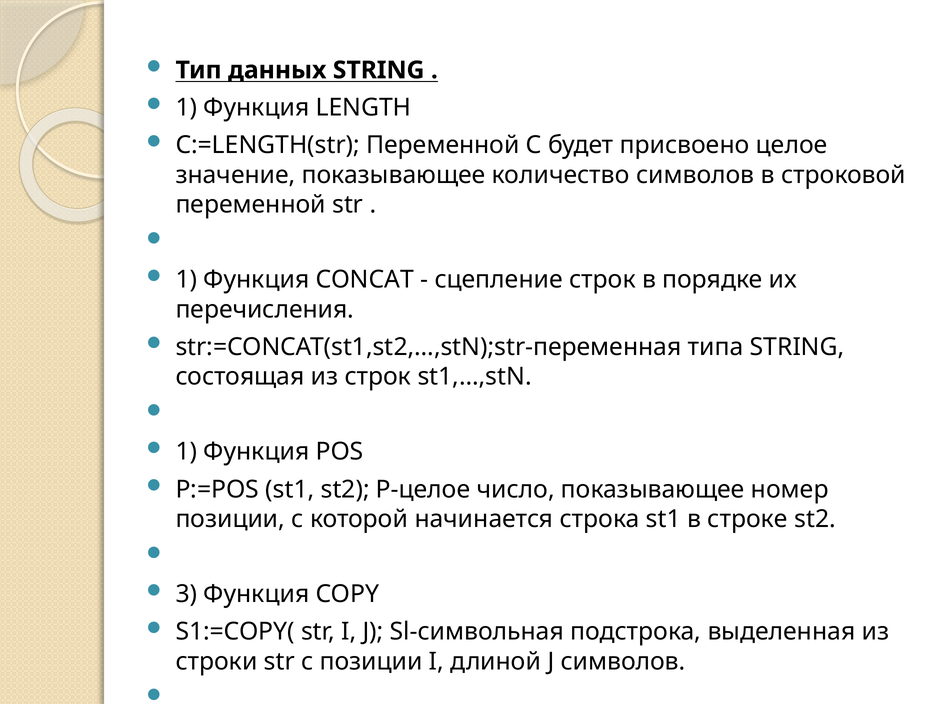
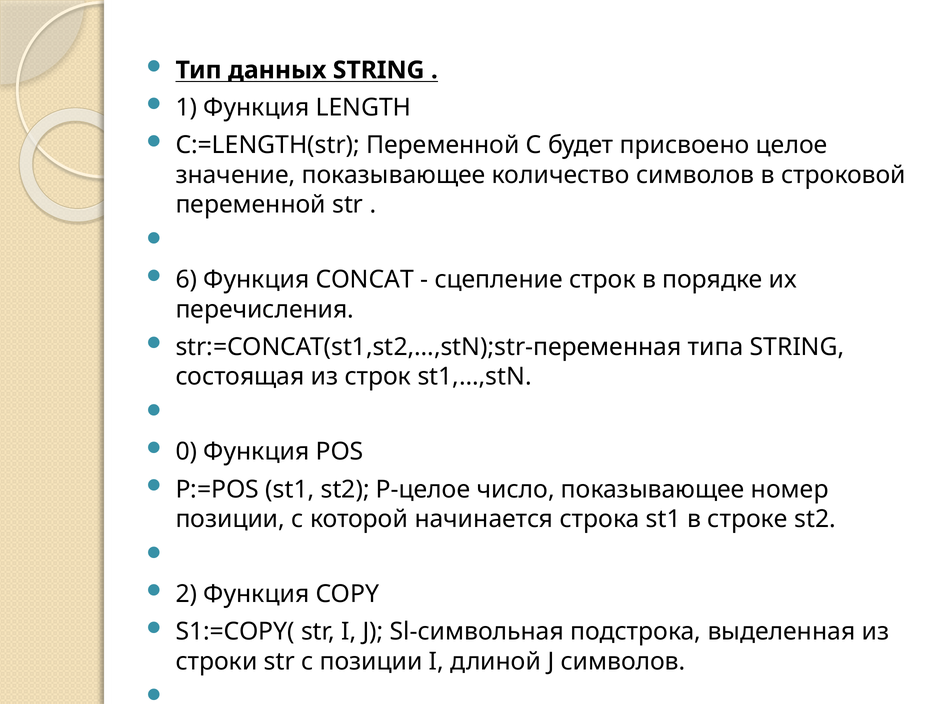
1: 1 -> 6 (186, 280)
1: 1 -> 0 (186, 452)
3: 3 -> 2 (186, 594)
